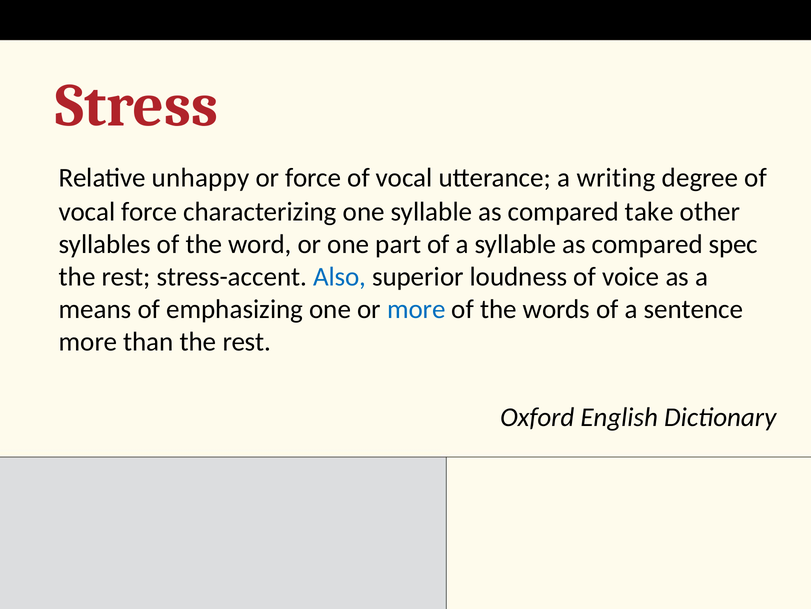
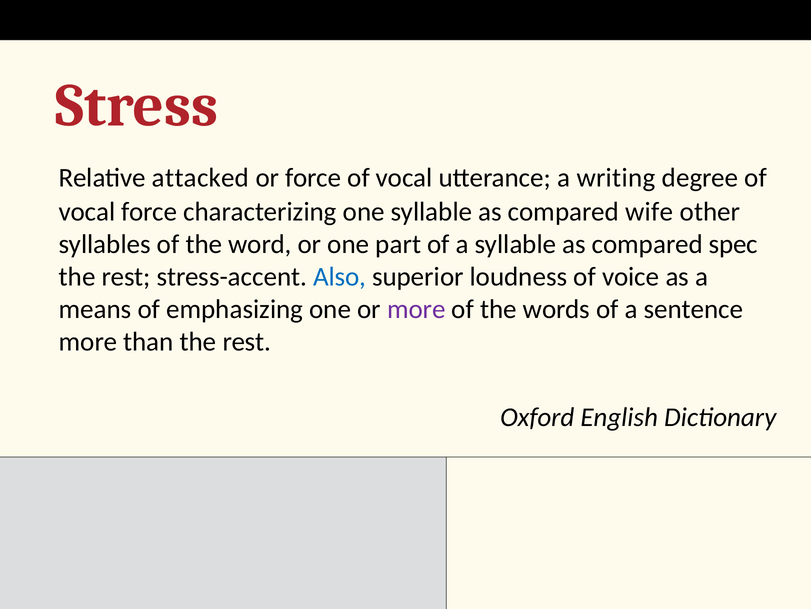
unhappy: unhappy -> attacked (201, 178)
take: take -> wife (649, 211)
more colour: blue -> purple (416, 309)
